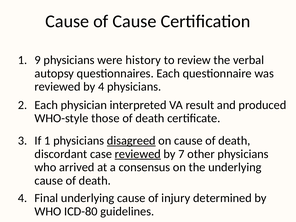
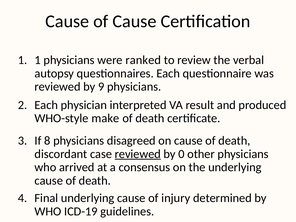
9: 9 -> 1 (38, 60)
history: history -> ranked (143, 60)
by 4: 4 -> 9 (101, 87)
those: those -> make (105, 118)
If 1: 1 -> 8 (47, 141)
disagreed underline: present -> none (131, 141)
7: 7 -> 0 (181, 154)
ICD-80: ICD-80 -> ICD-19 (81, 211)
